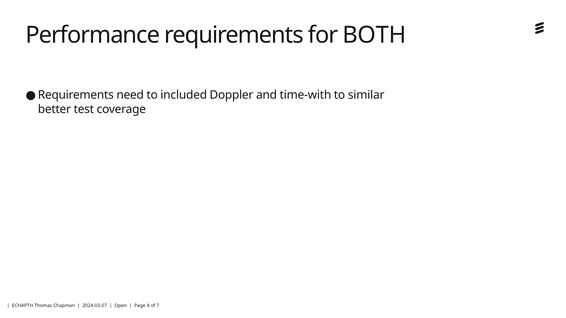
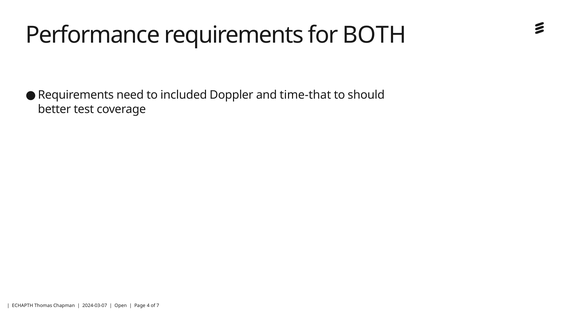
time-with: time-with -> time-that (305, 95)
similar: similar -> should (366, 95)
